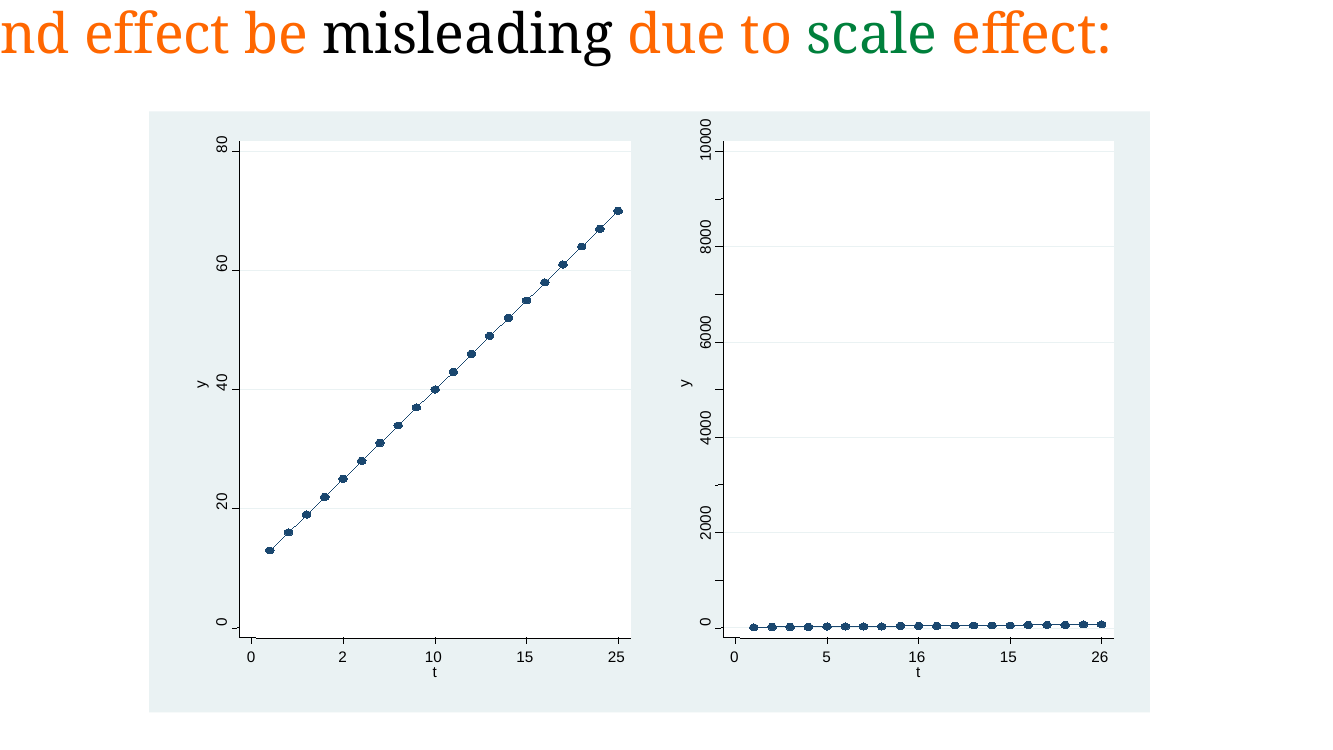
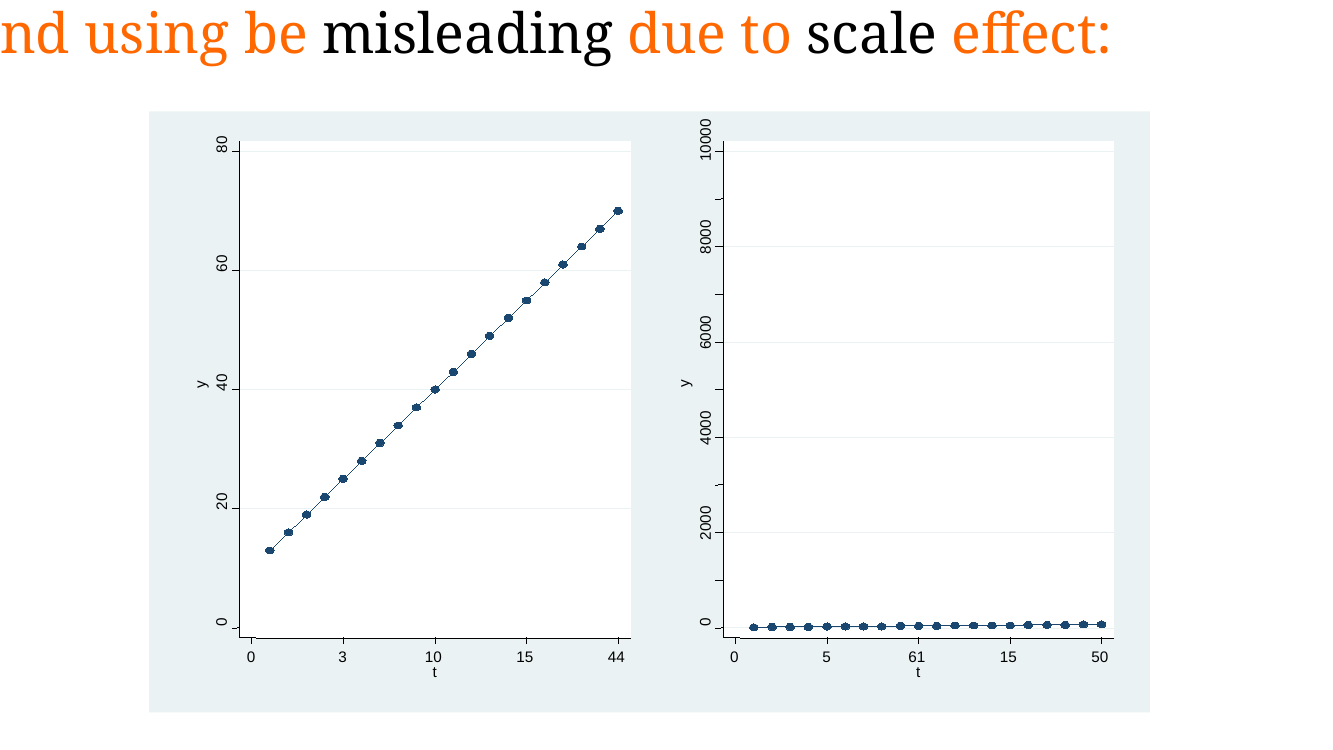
effect: effect -> using (157, 35)
scale colour: green -> black (872, 35)
2: 2 -> 3 (343, 657)
25: 25 -> 44 (616, 657)
16: 16 -> 61 (917, 657)
26: 26 -> 50 (1100, 657)
